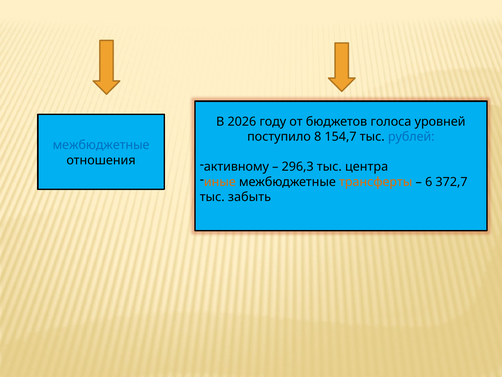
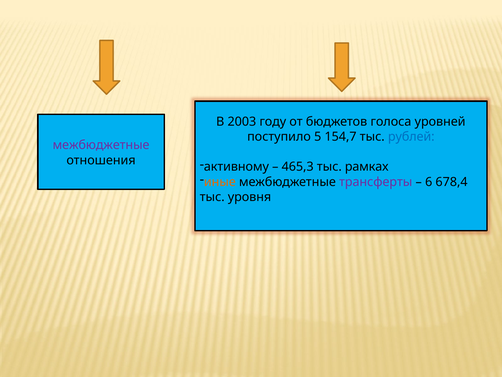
2026: 2026 -> 2003 (242, 121)
8: 8 -> 5 (318, 136)
межбюджетные colour: blue -> purple (101, 145)
296,3: 296,3 -> 465,3 (298, 167)
центра: центра -> рамках (367, 167)
трансферты colour: orange -> purple (376, 182)
372,7: 372,7 -> 678,4 (452, 182)
забыть: забыть -> уровня (250, 197)
